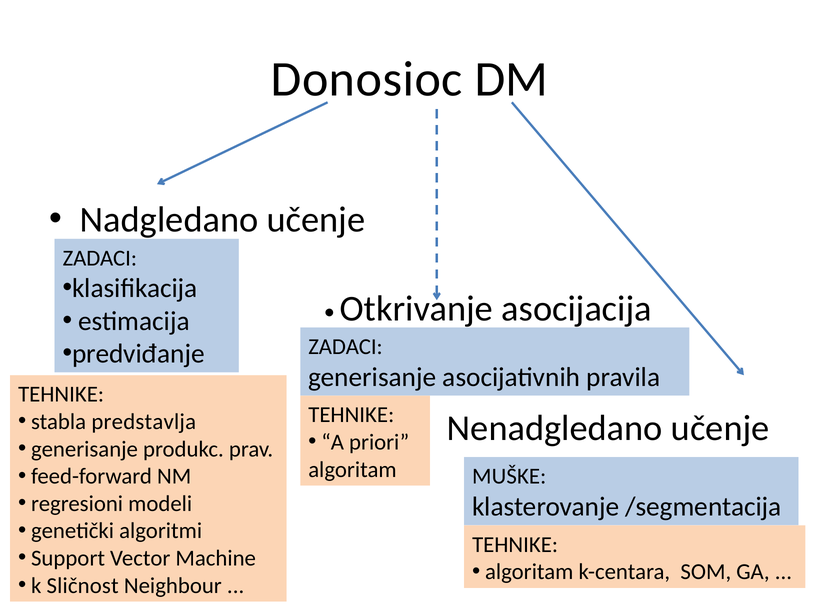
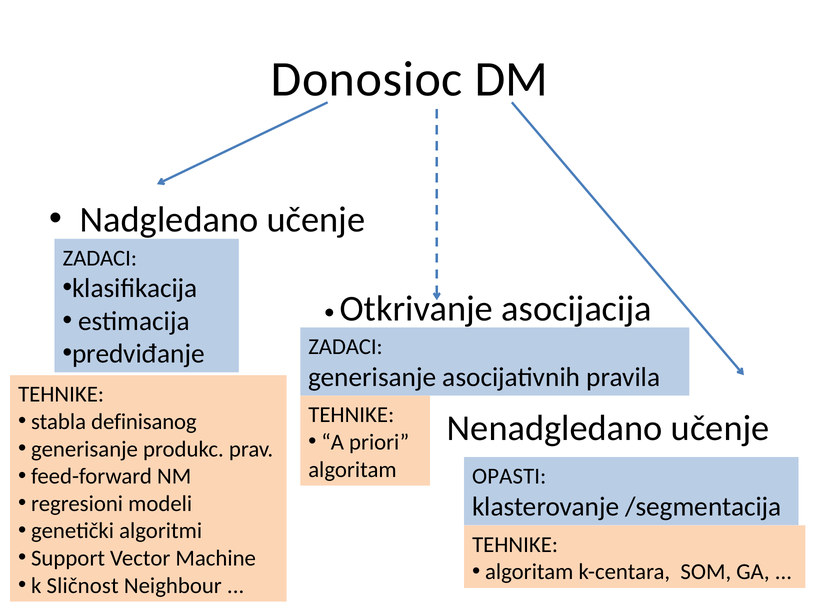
predstavlja: predstavlja -> definisanog (144, 422)
MUŠKE: MUŠKE -> OPASTI (509, 477)
